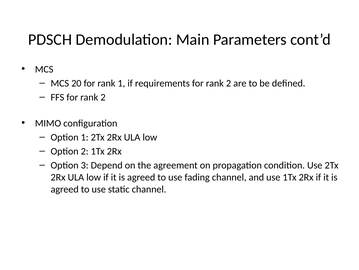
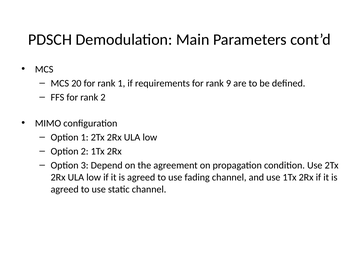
requirements for rank 2: 2 -> 9 (229, 83)
